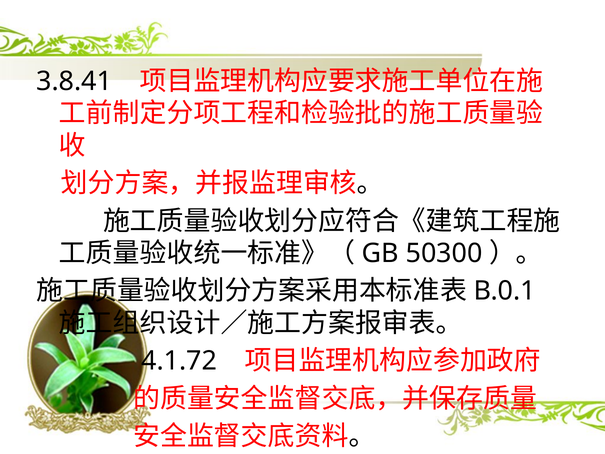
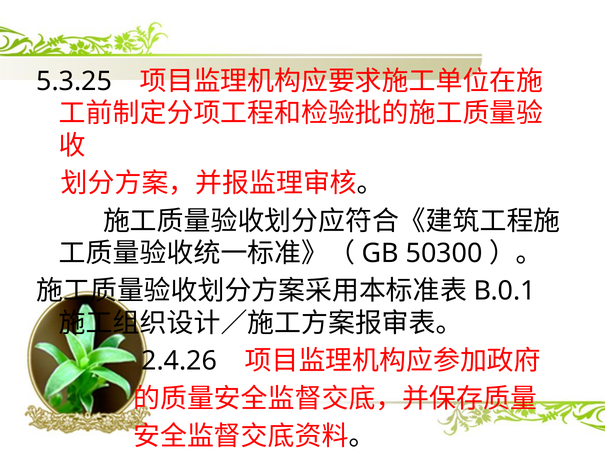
3.8.41: 3.8.41 -> 5.3.25 (74, 81)
4.1.72: 4.1.72 -> 2.4.26 (179, 361)
